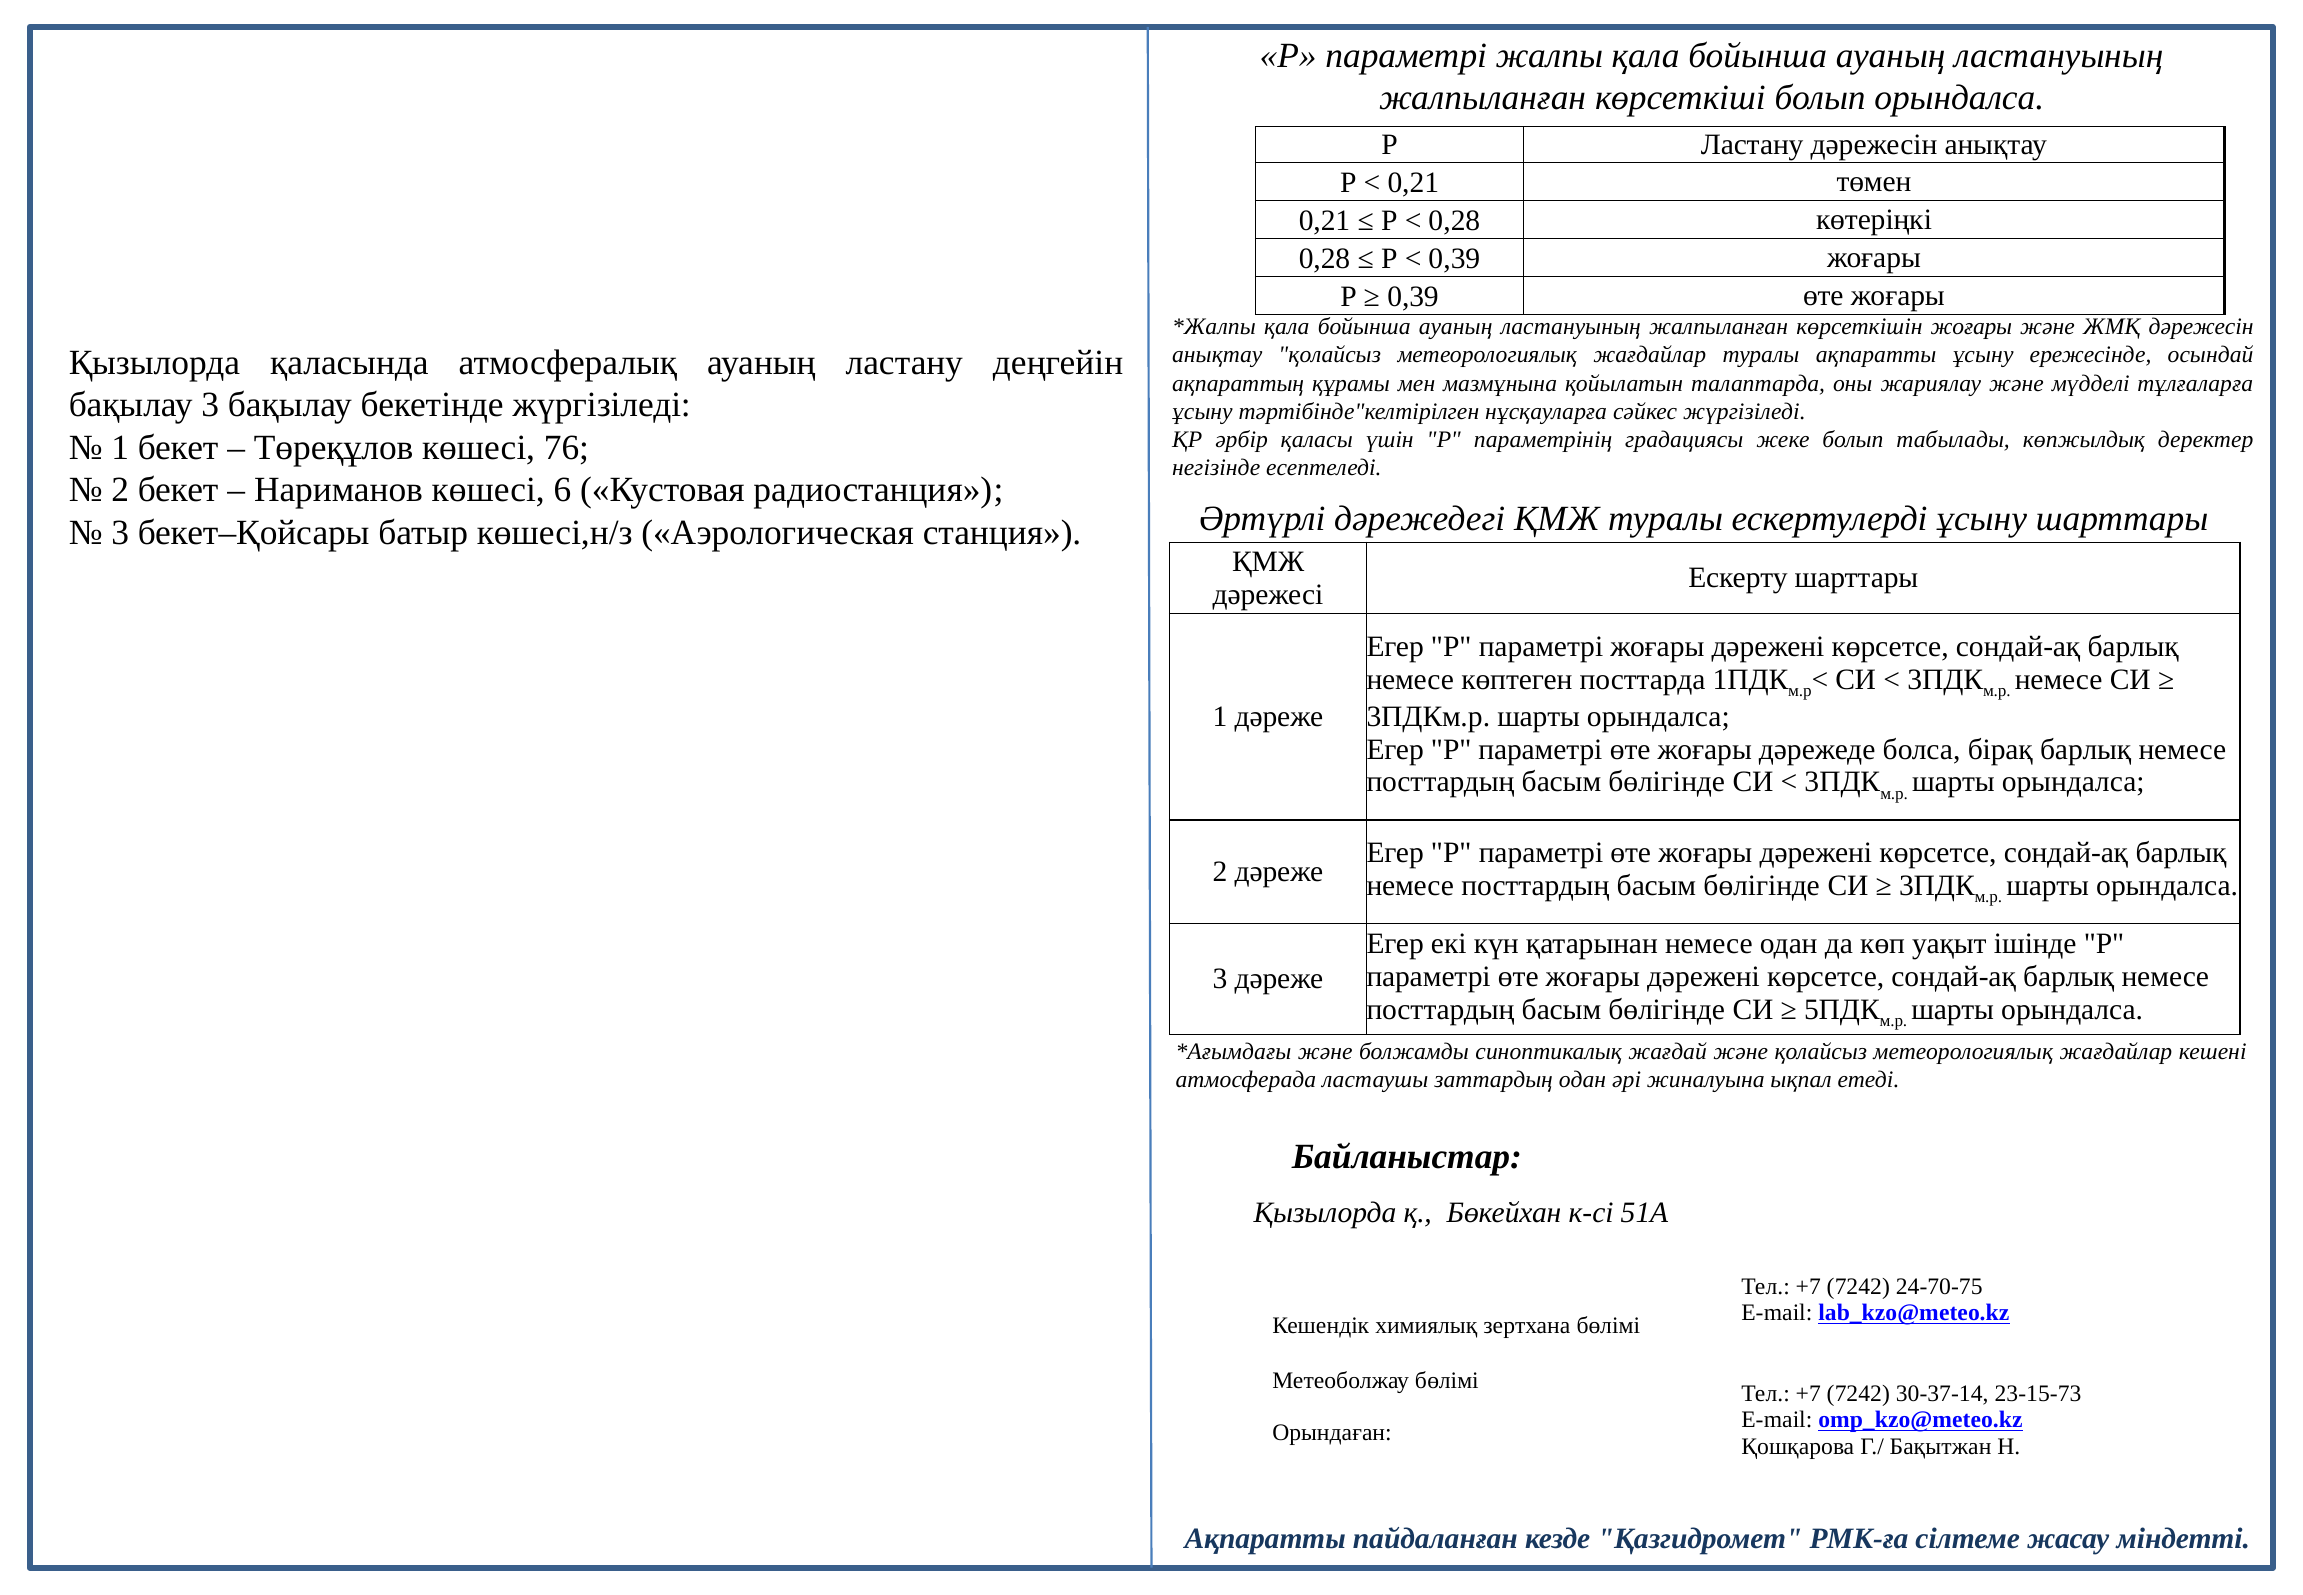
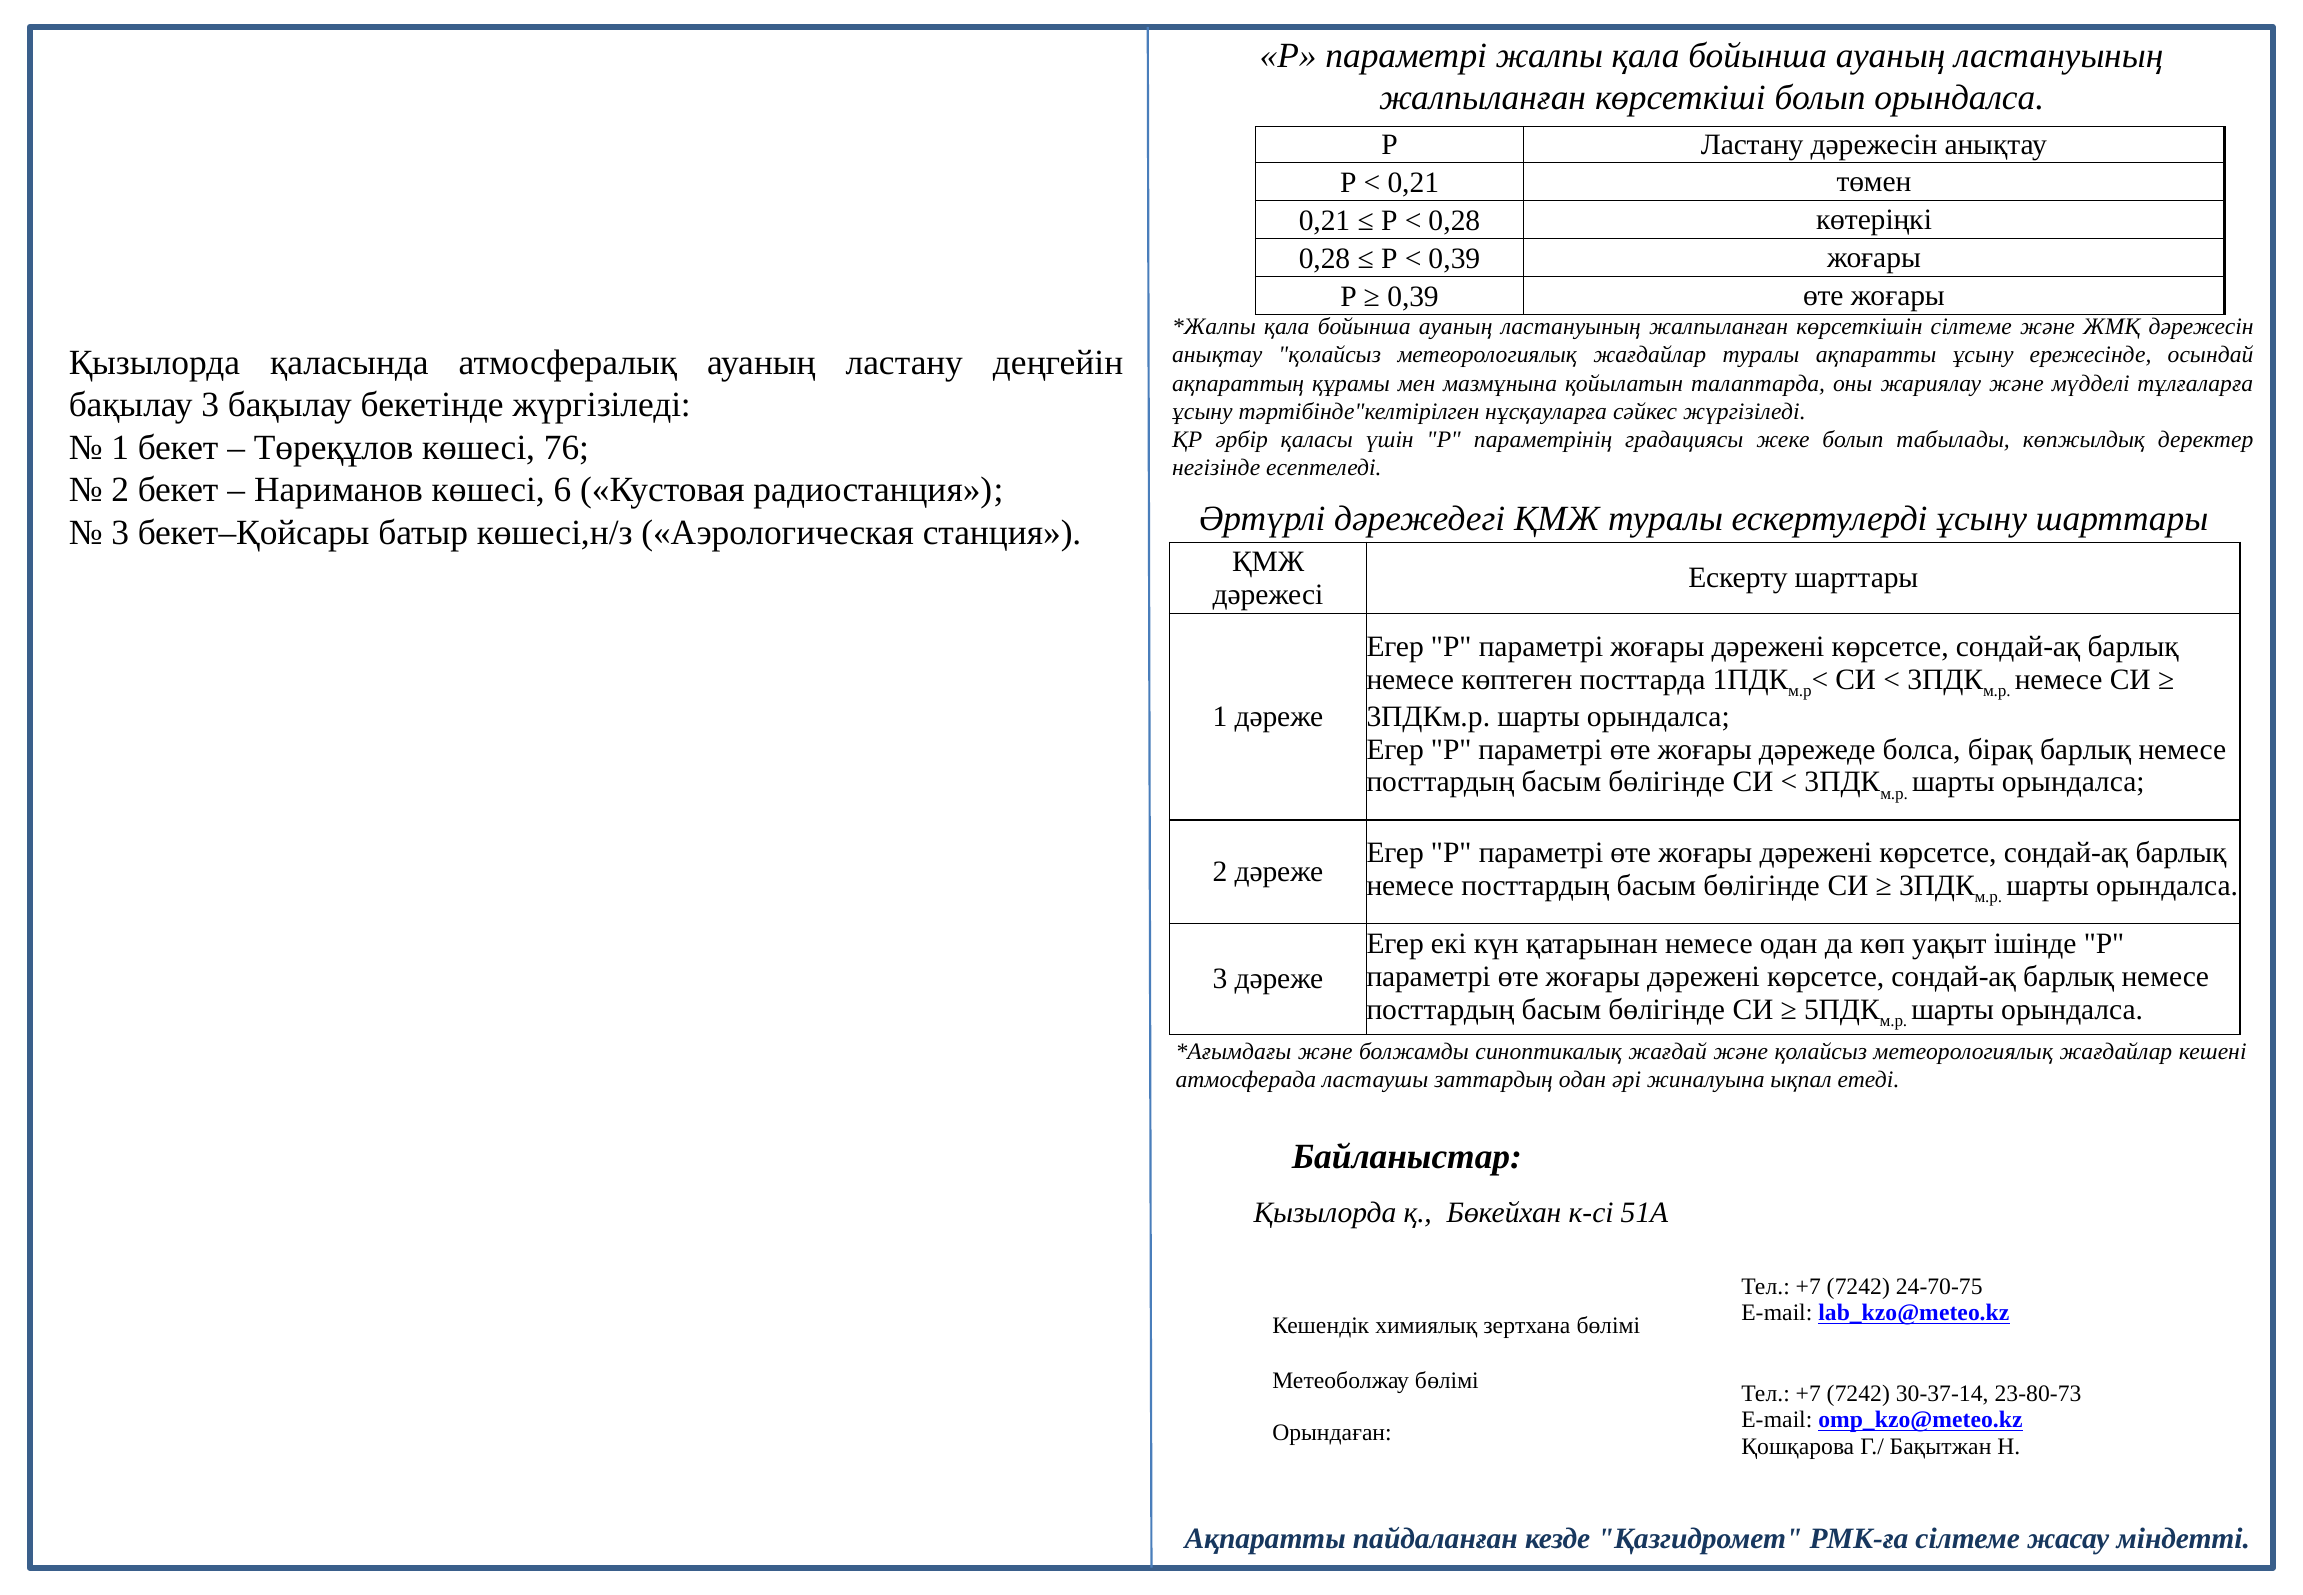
көрсеткішін жоғары: жоғары -> сілтеме (1971, 326)
23-15-73: 23-15-73 -> 23-80-73 (2038, 1393)
